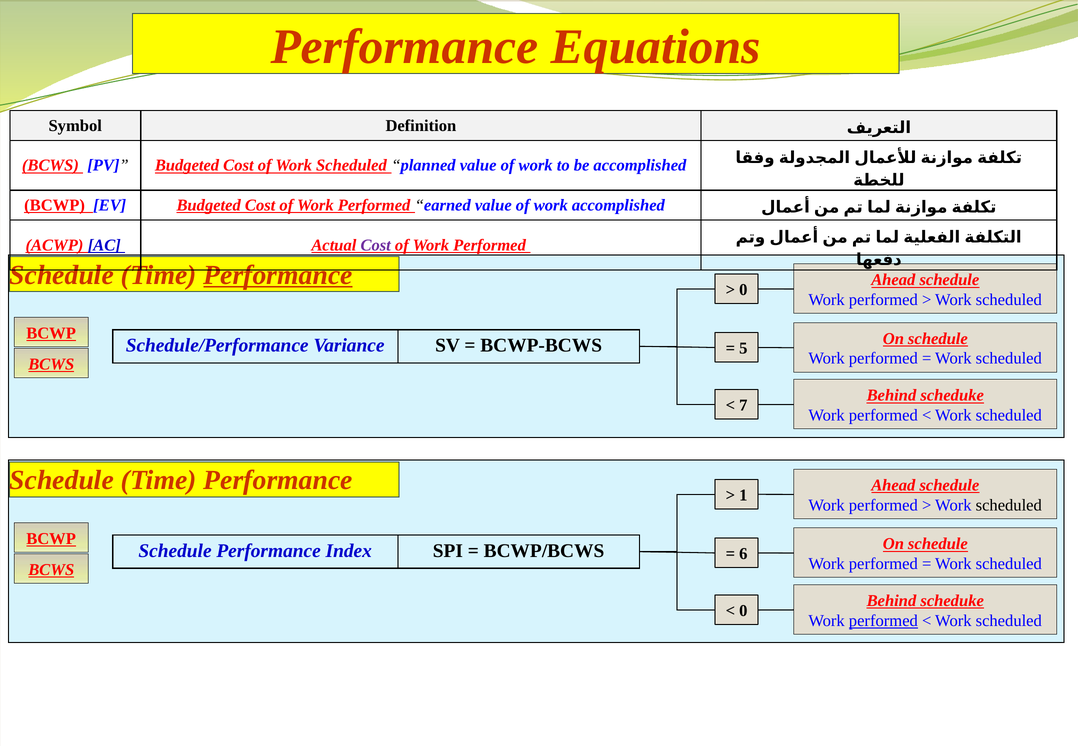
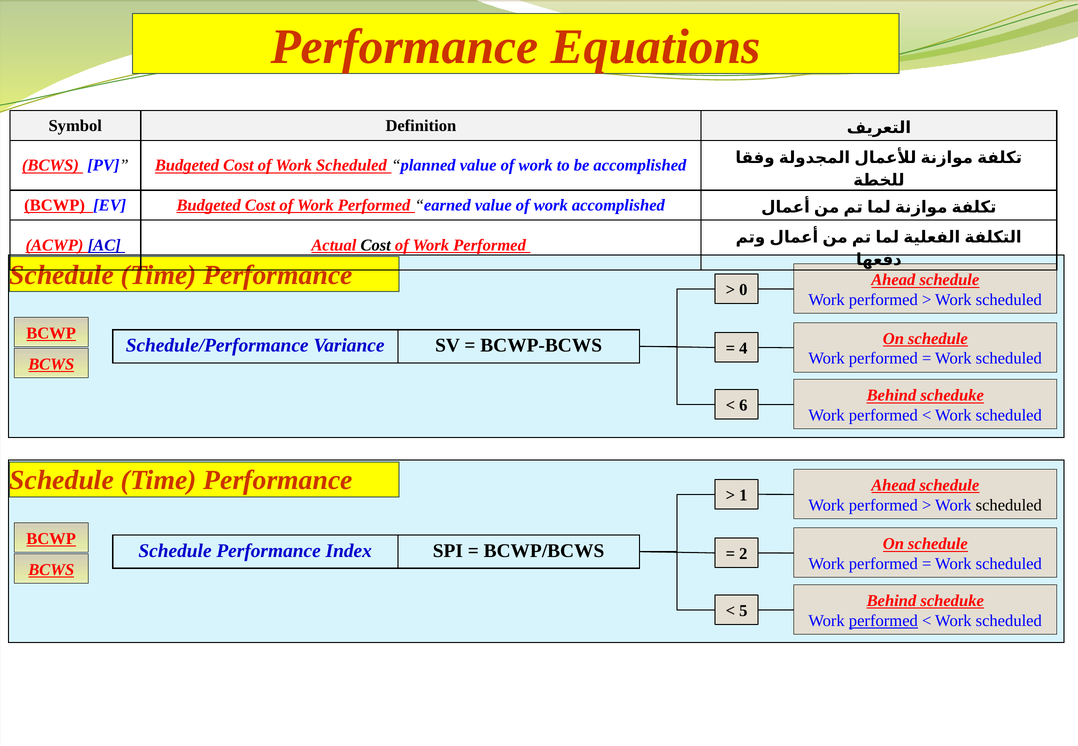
Cost colour: purple -> black (376, 245)
Performance underline: present -> none (278, 275)
5: 5 -> 4 (743, 349)
7: 7 -> 6 (743, 406)
6: 6 -> 2 (743, 554)
0: 0 -> 5 (743, 611)
